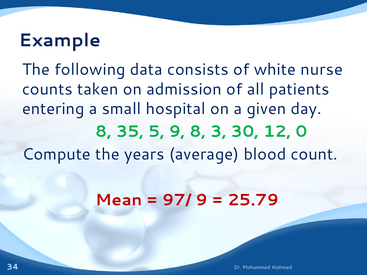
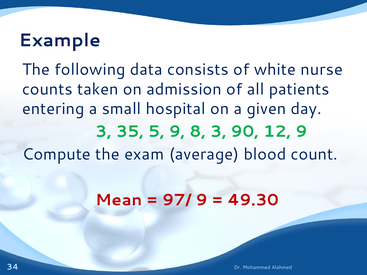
8: 8 -> 3 (104, 132)
30: 30 -> 90 (245, 132)
12 0: 0 -> 9 (302, 132)
years: years -> exam (144, 155)
25.79: 25.79 -> 49.30 (253, 200)
